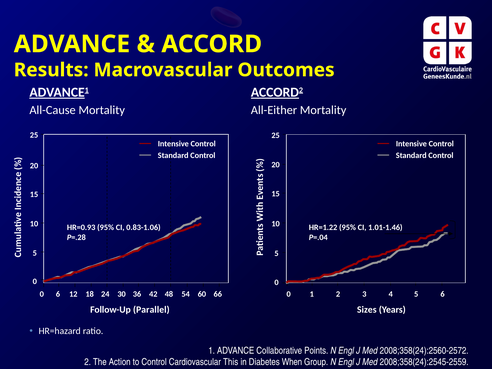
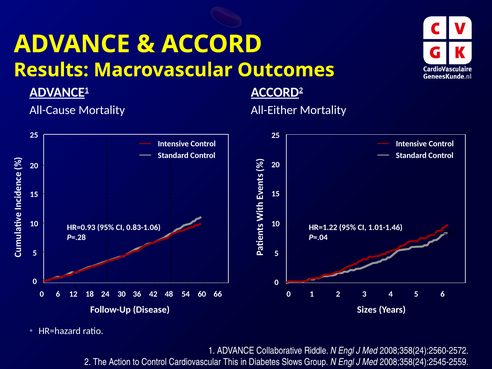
Parallel: Parallel -> Disease (151, 310)
Points: Points -> Riddle (316, 351)
When: When -> Slows (292, 362)
